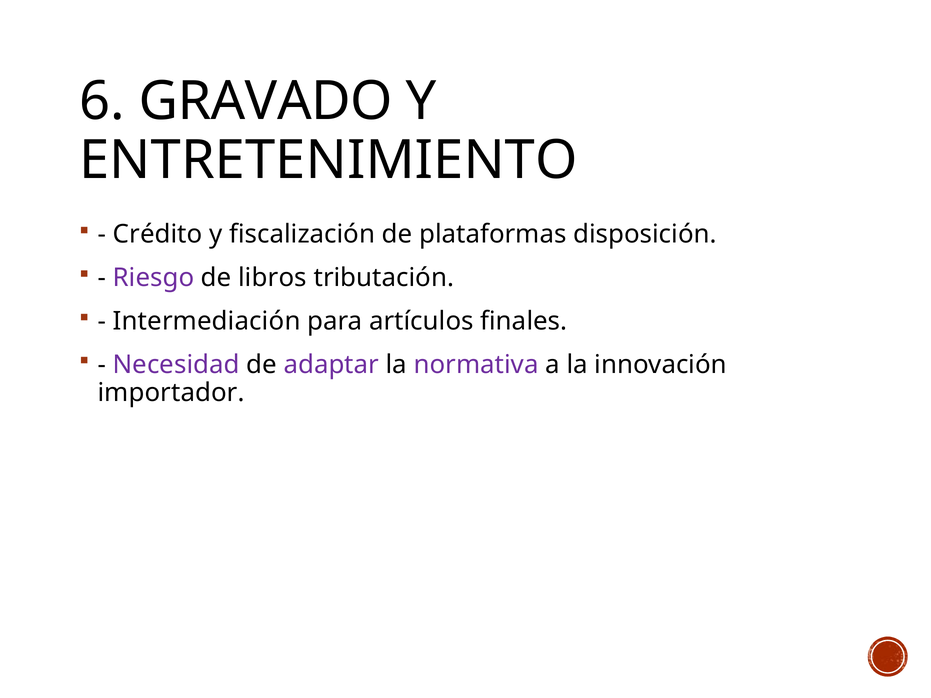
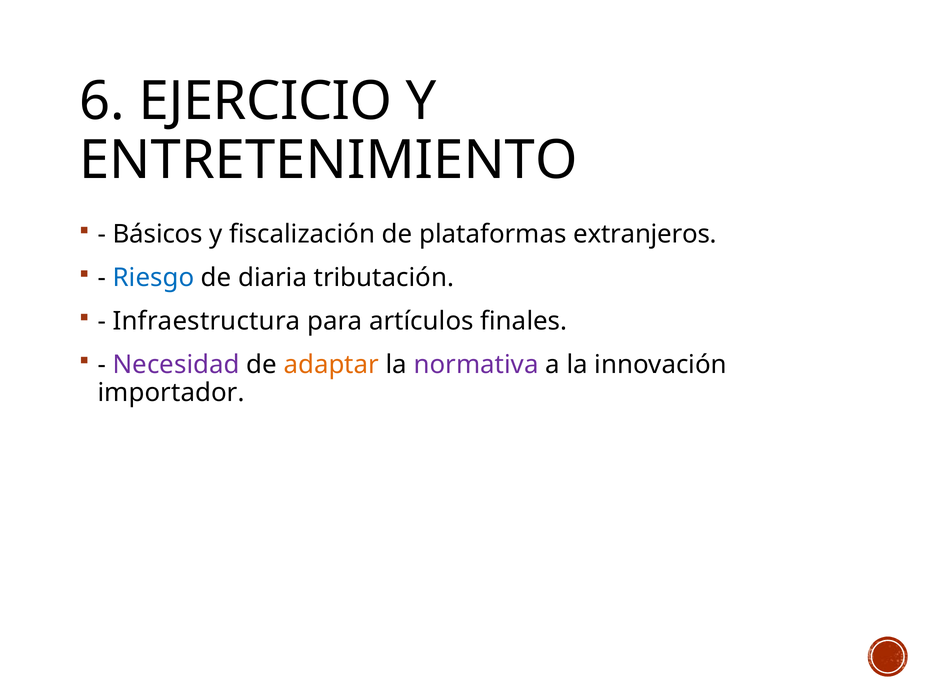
GRAVADO: GRAVADO -> EJERCICIO (266, 102)
Crédito: Crédito -> Básicos (158, 234)
disposición: disposición -> extranjeros (645, 234)
Riesgo colour: purple -> blue (153, 278)
libros: libros -> diaria (273, 278)
Intermediación: Intermediación -> Infraestructura (207, 321)
adaptar colour: purple -> orange (331, 365)
